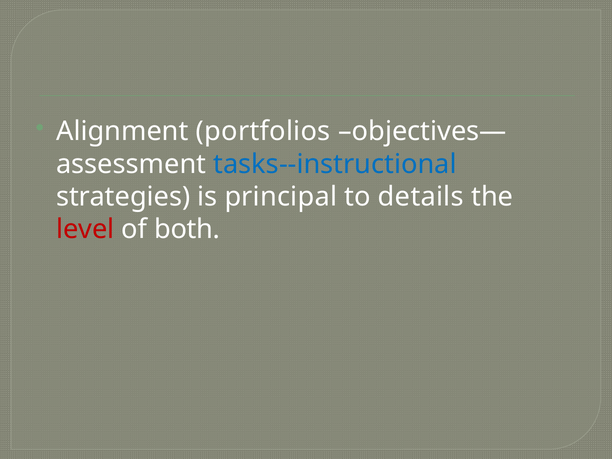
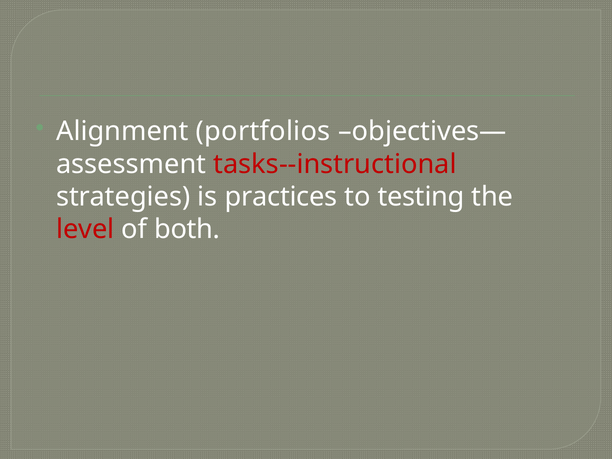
tasks--instructional colour: blue -> red (335, 164)
principal: principal -> practices (281, 197)
details: details -> testing (421, 197)
